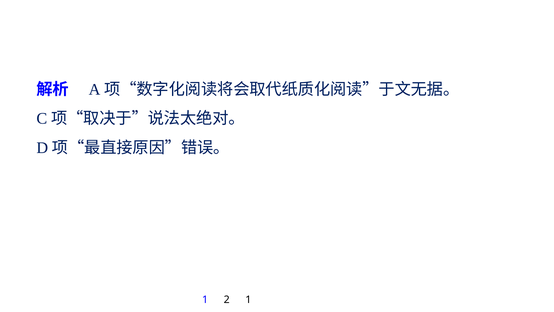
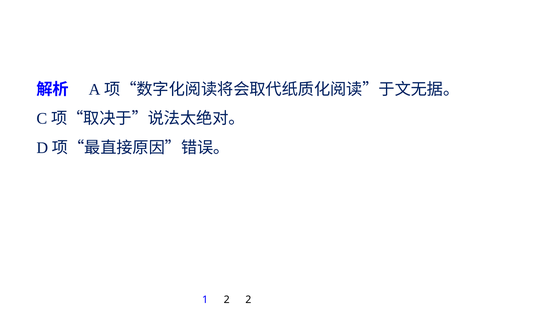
2 1: 1 -> 2 (248, 300)
